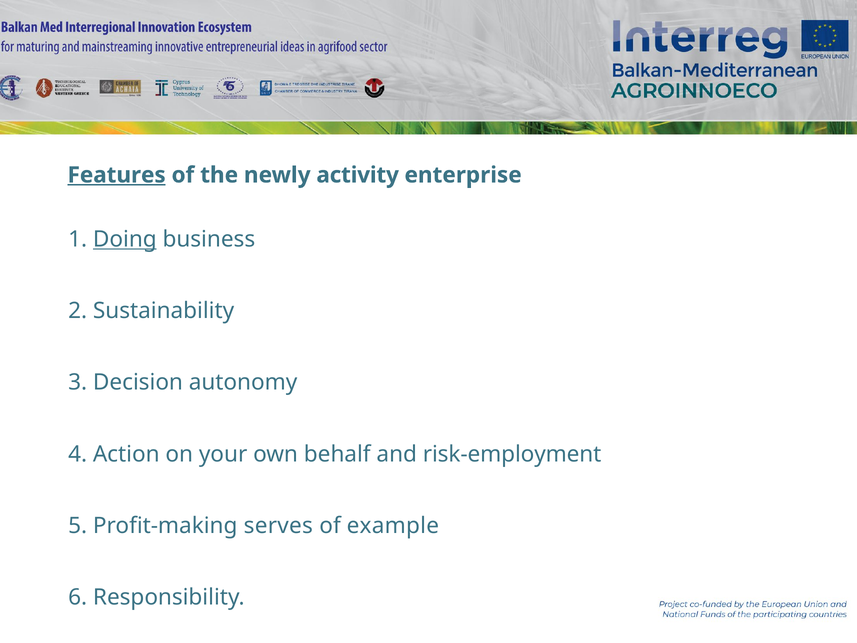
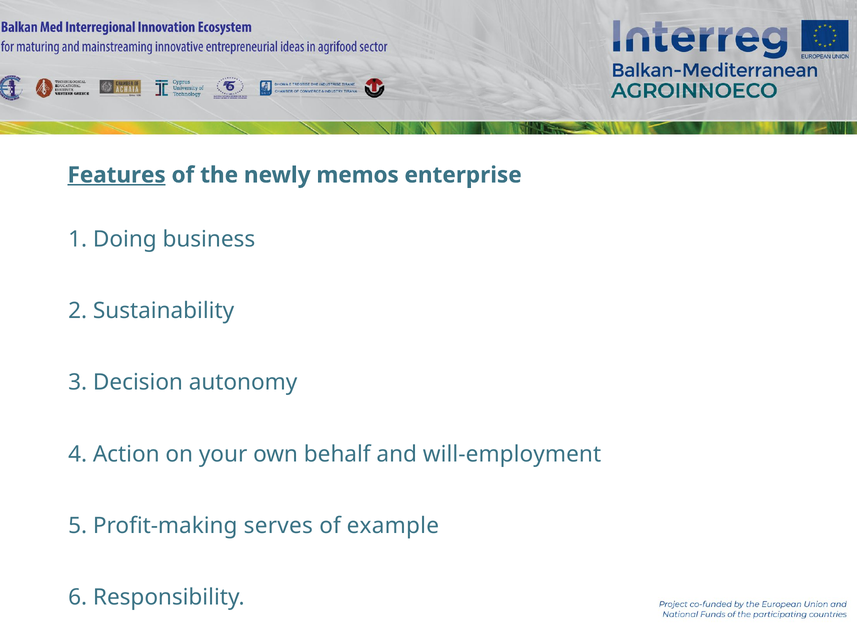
activity: activity -> memos (358, 175)
Doing underline: present -> none (125, 239)
risk-employment: risk-employment -> will-employment (512, 454)
